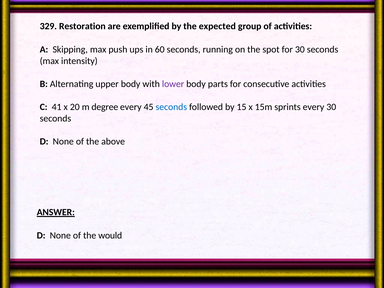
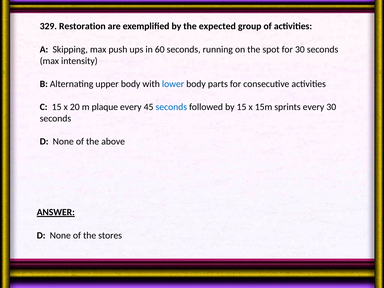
lower colour: purple -> blue (173, 84)
C 41: 41 -> 15 (57, 107)
degree: degree -> plaque (105, 107)
would: would -> stores (110, 235)
